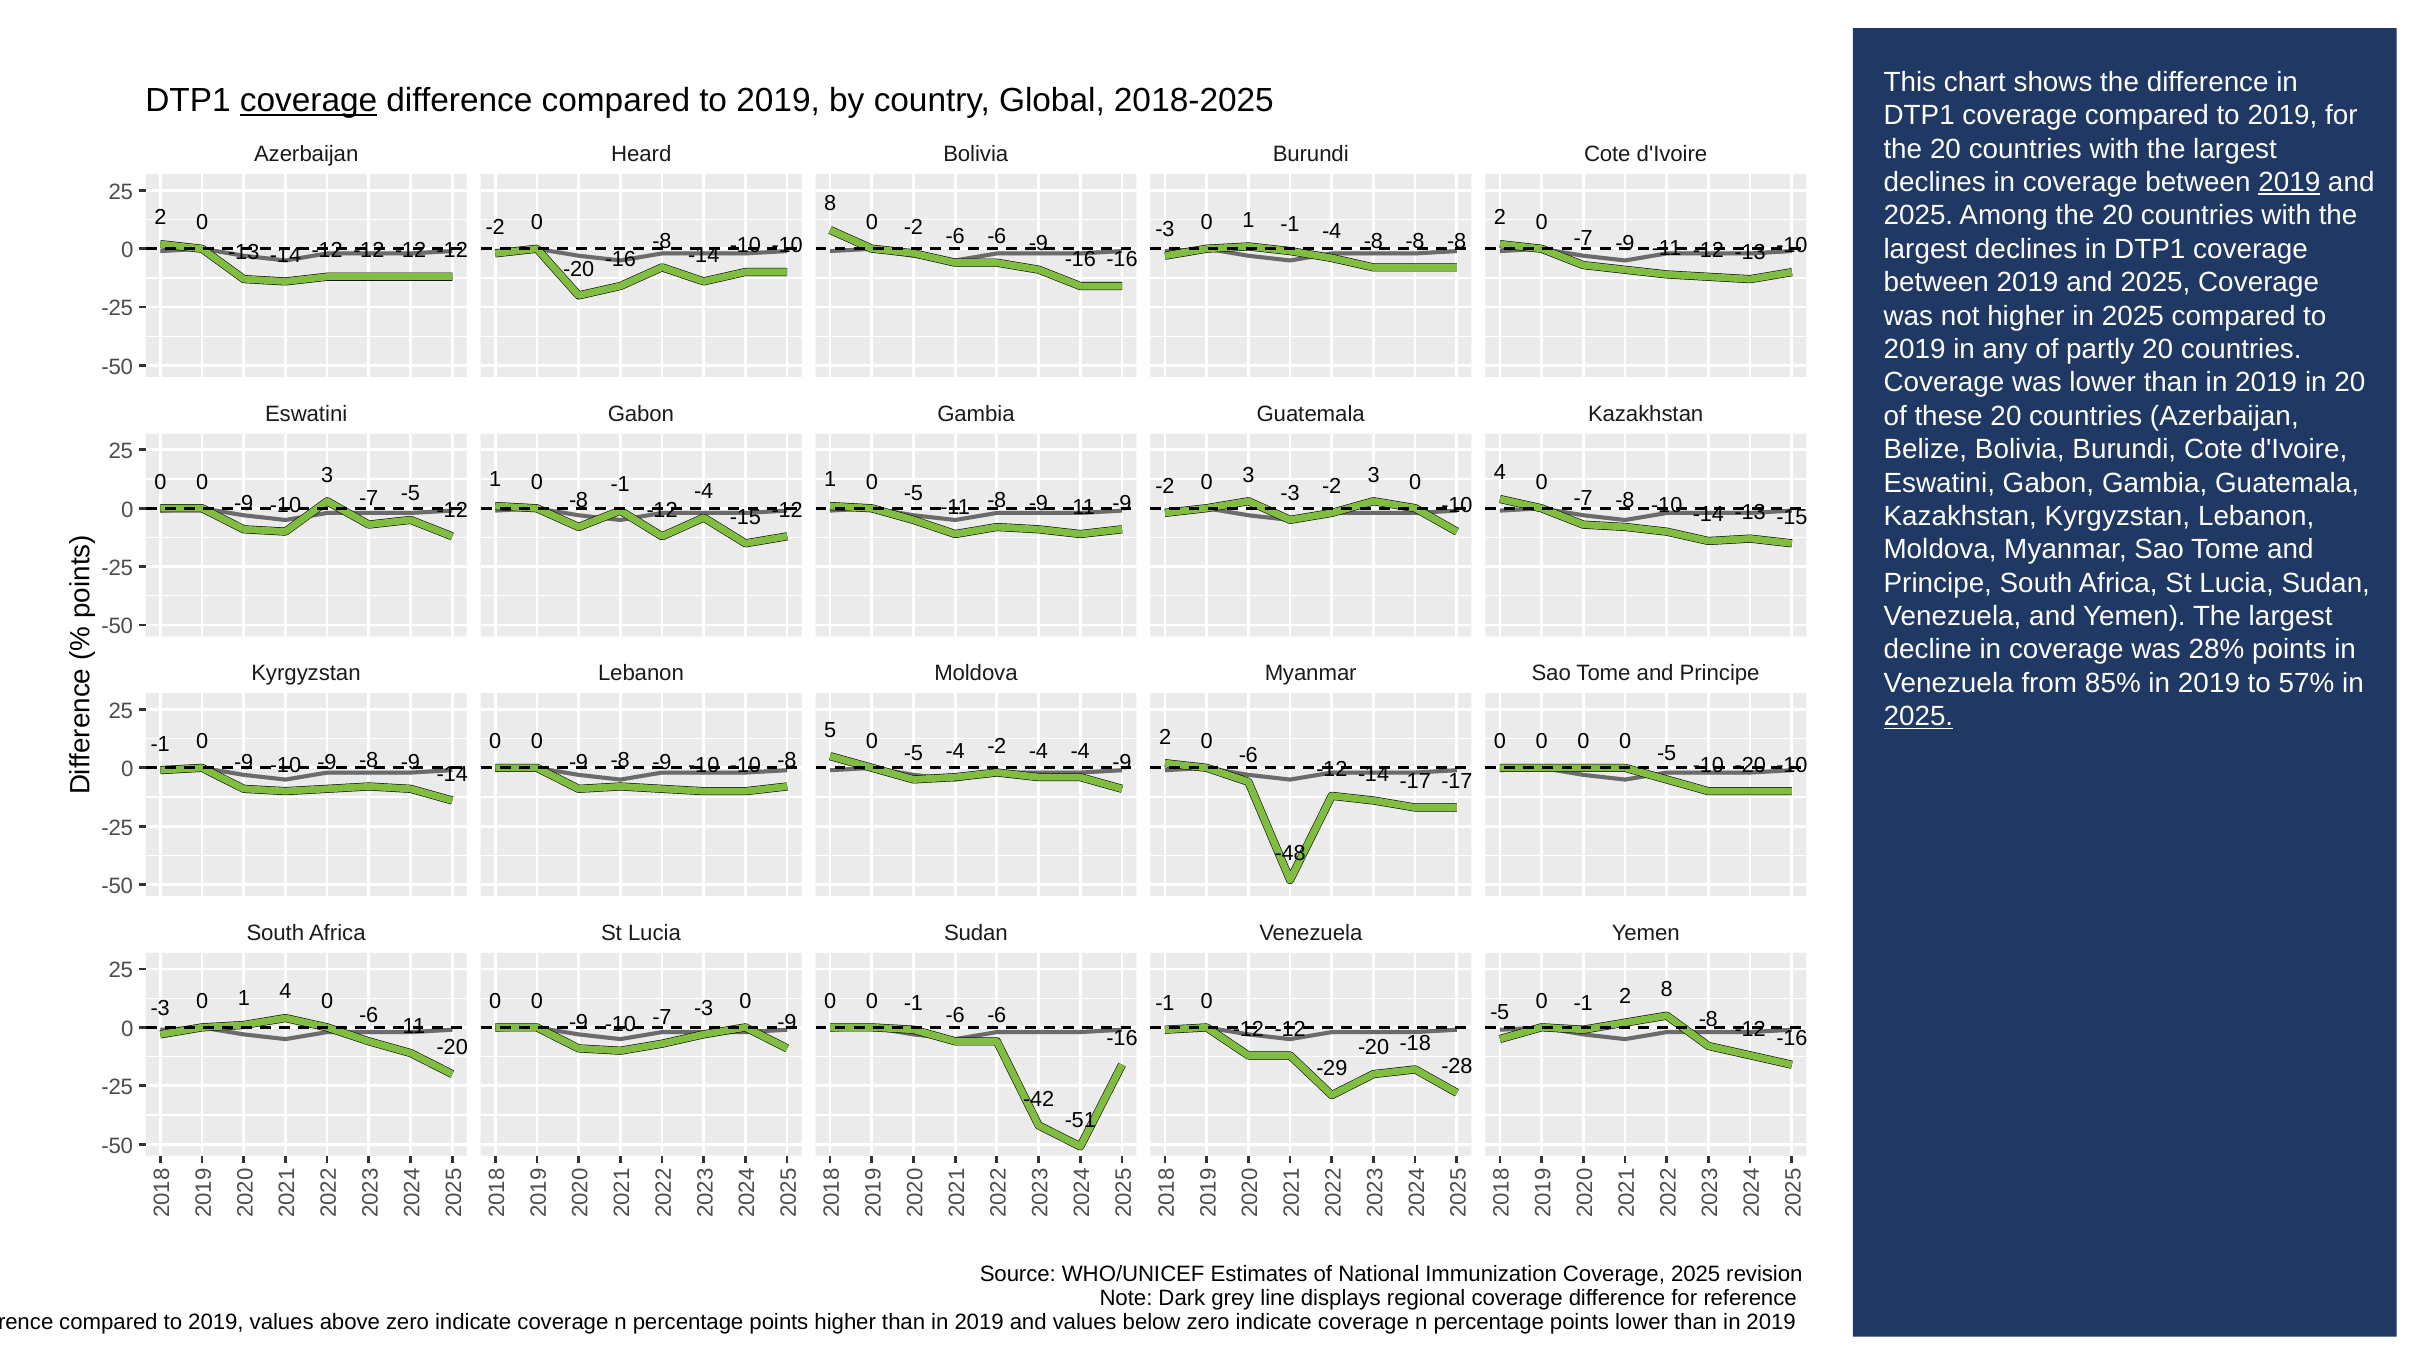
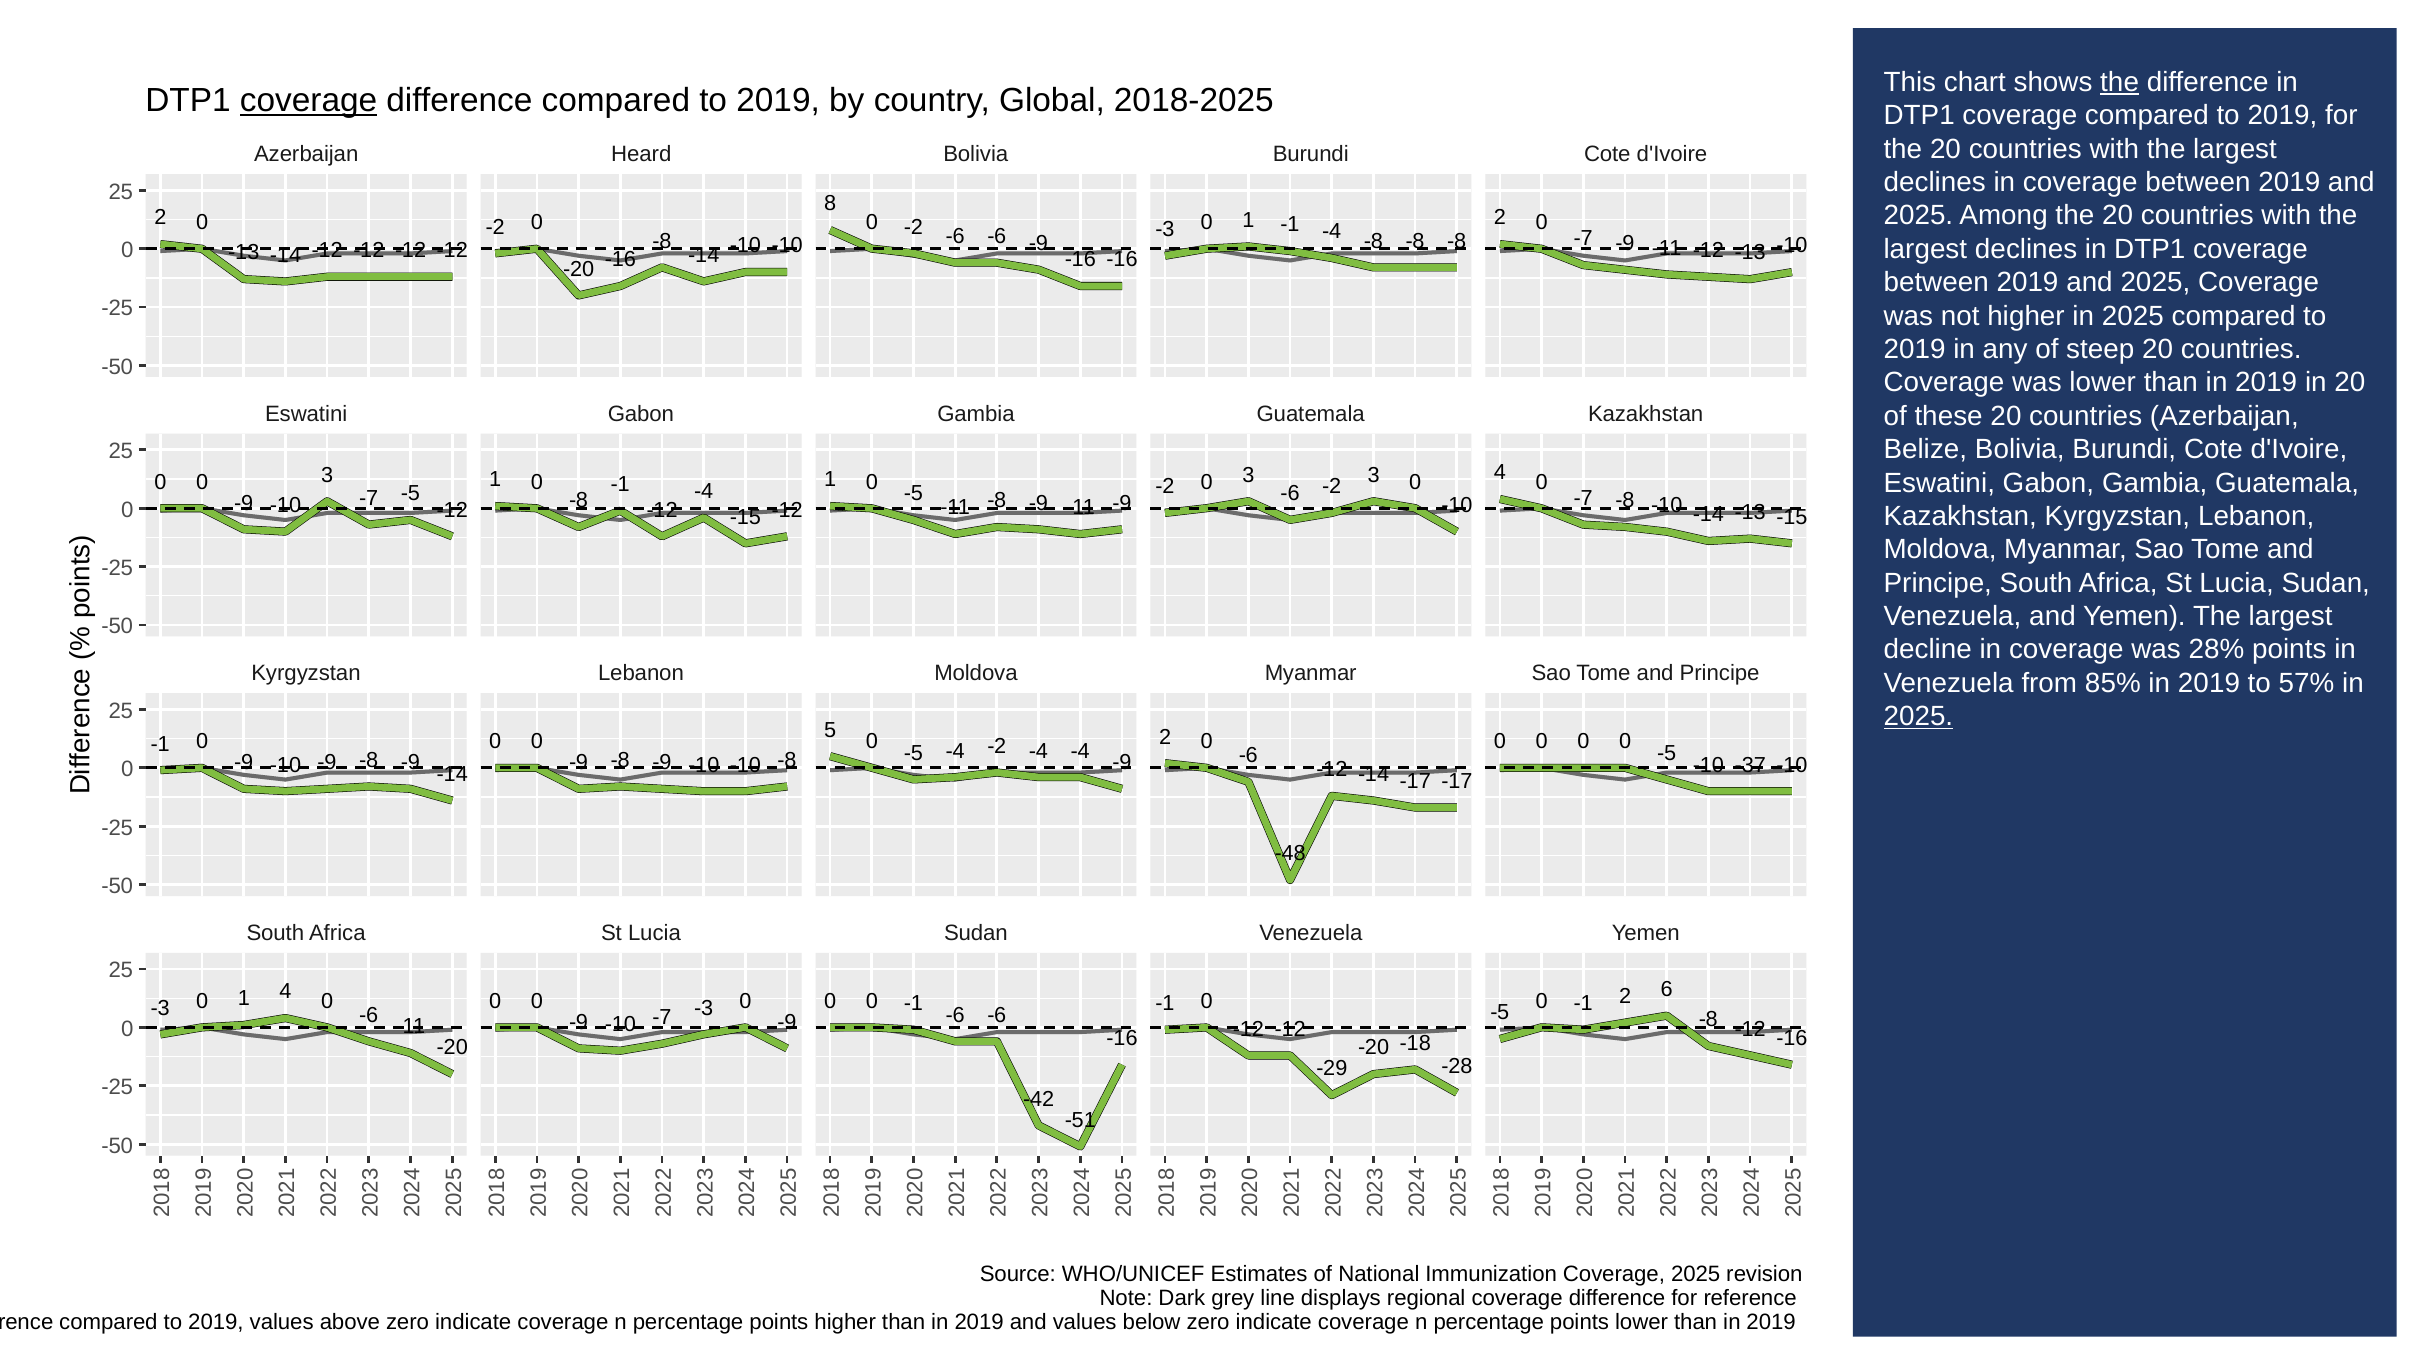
the underline: none -> present (2120, 82)
2019 underline: present -> none (2289, 182)
partly: partly -> steep (2100, 349)
-3: -3 -> -6 (1290, 494)
-10 -20: -20 -> -37 (1750, 765)
2 8: 8 -> 6 (1667, 990)
